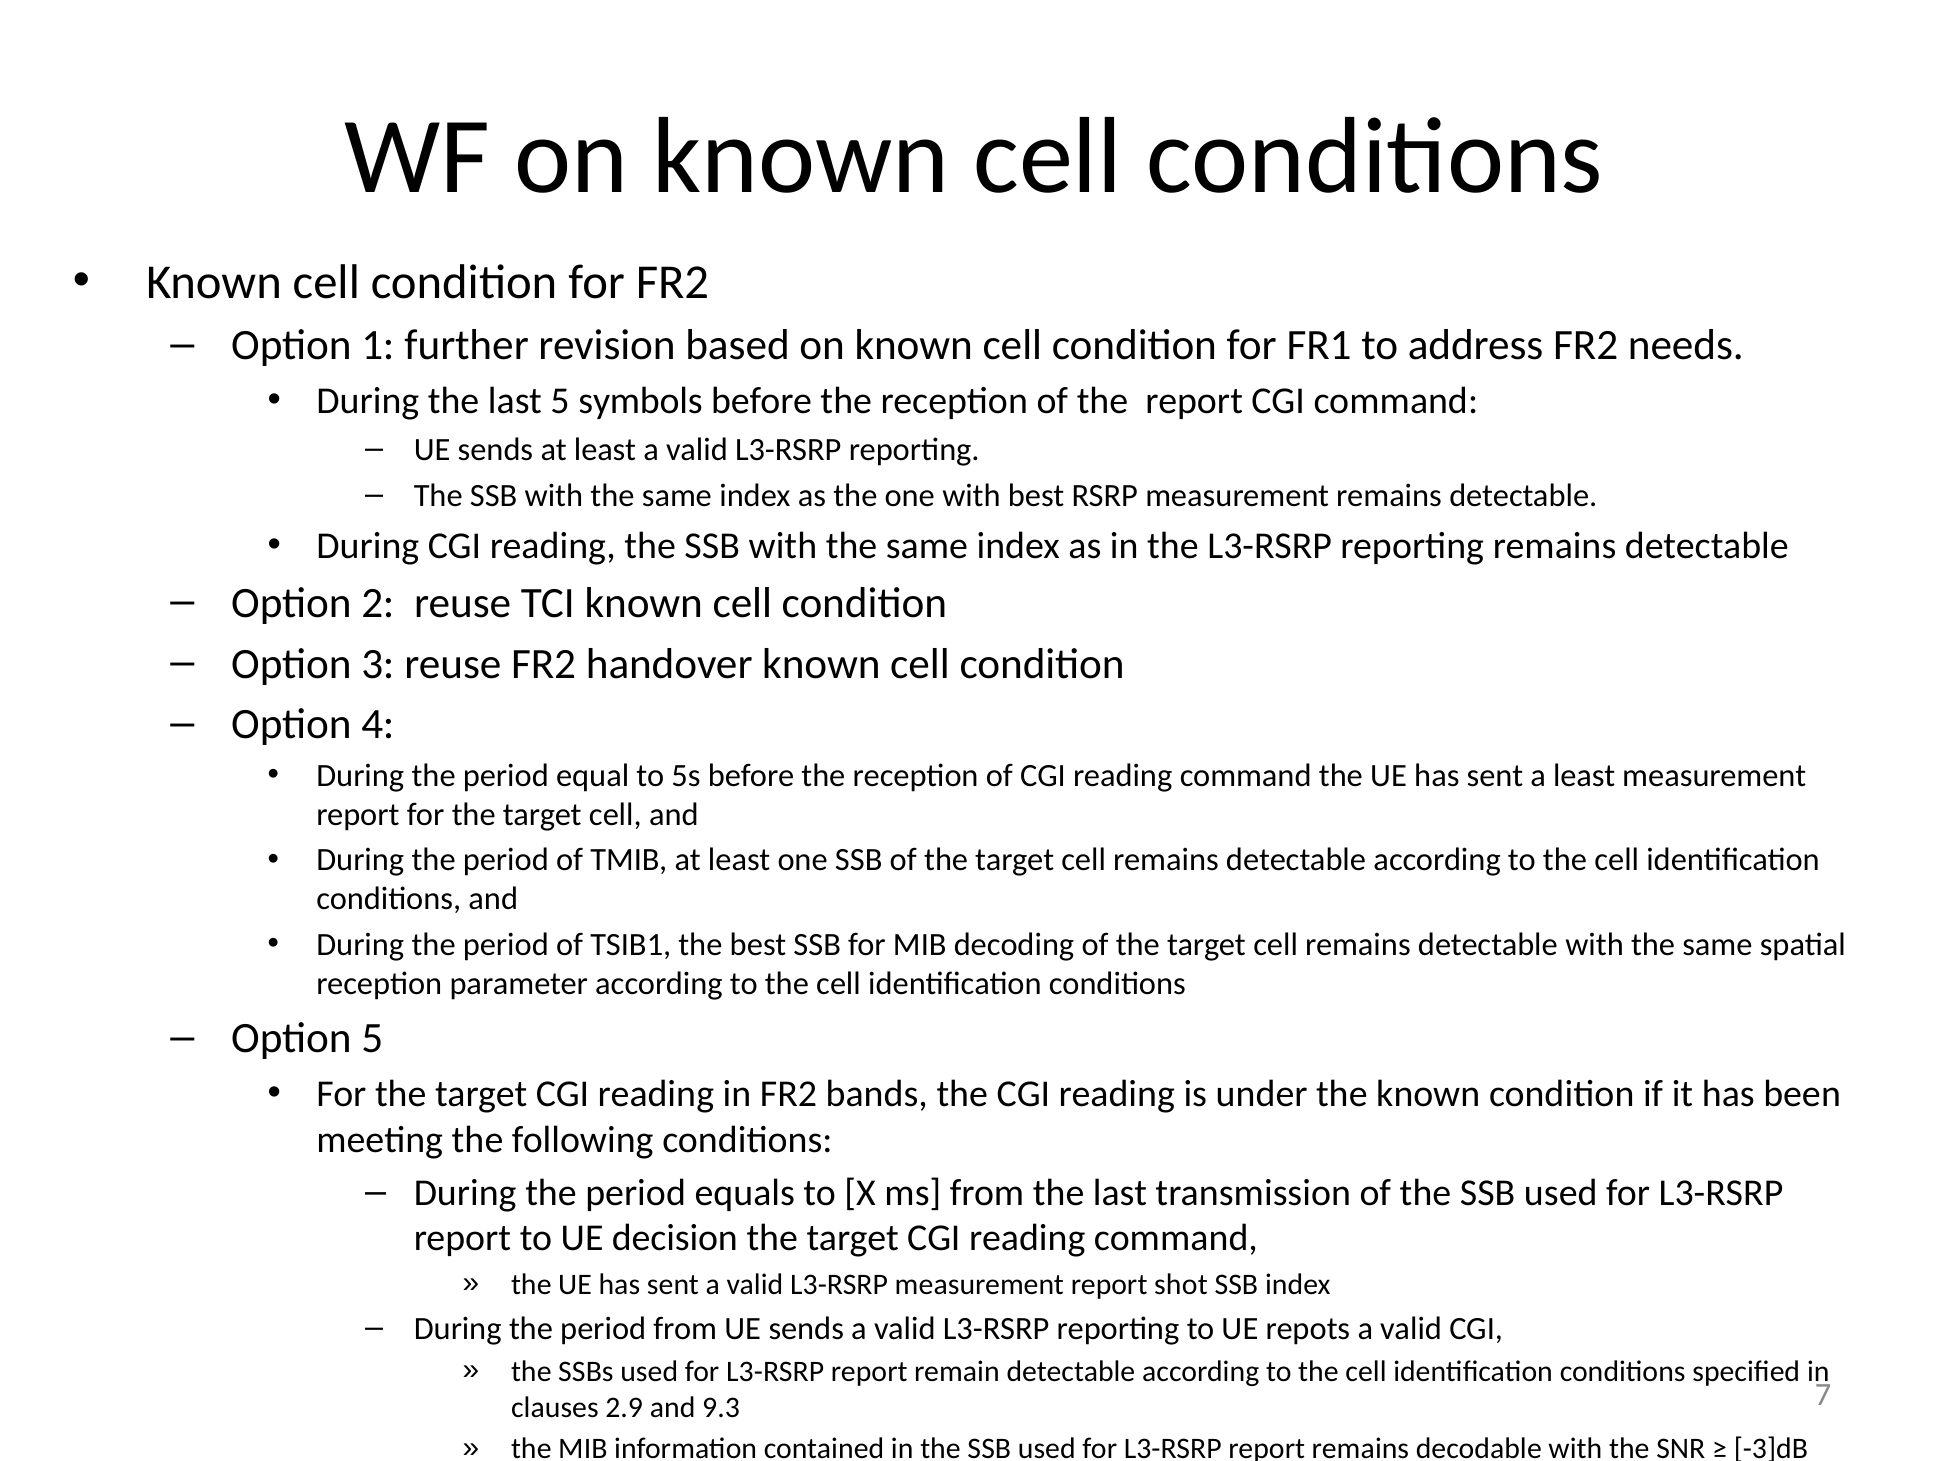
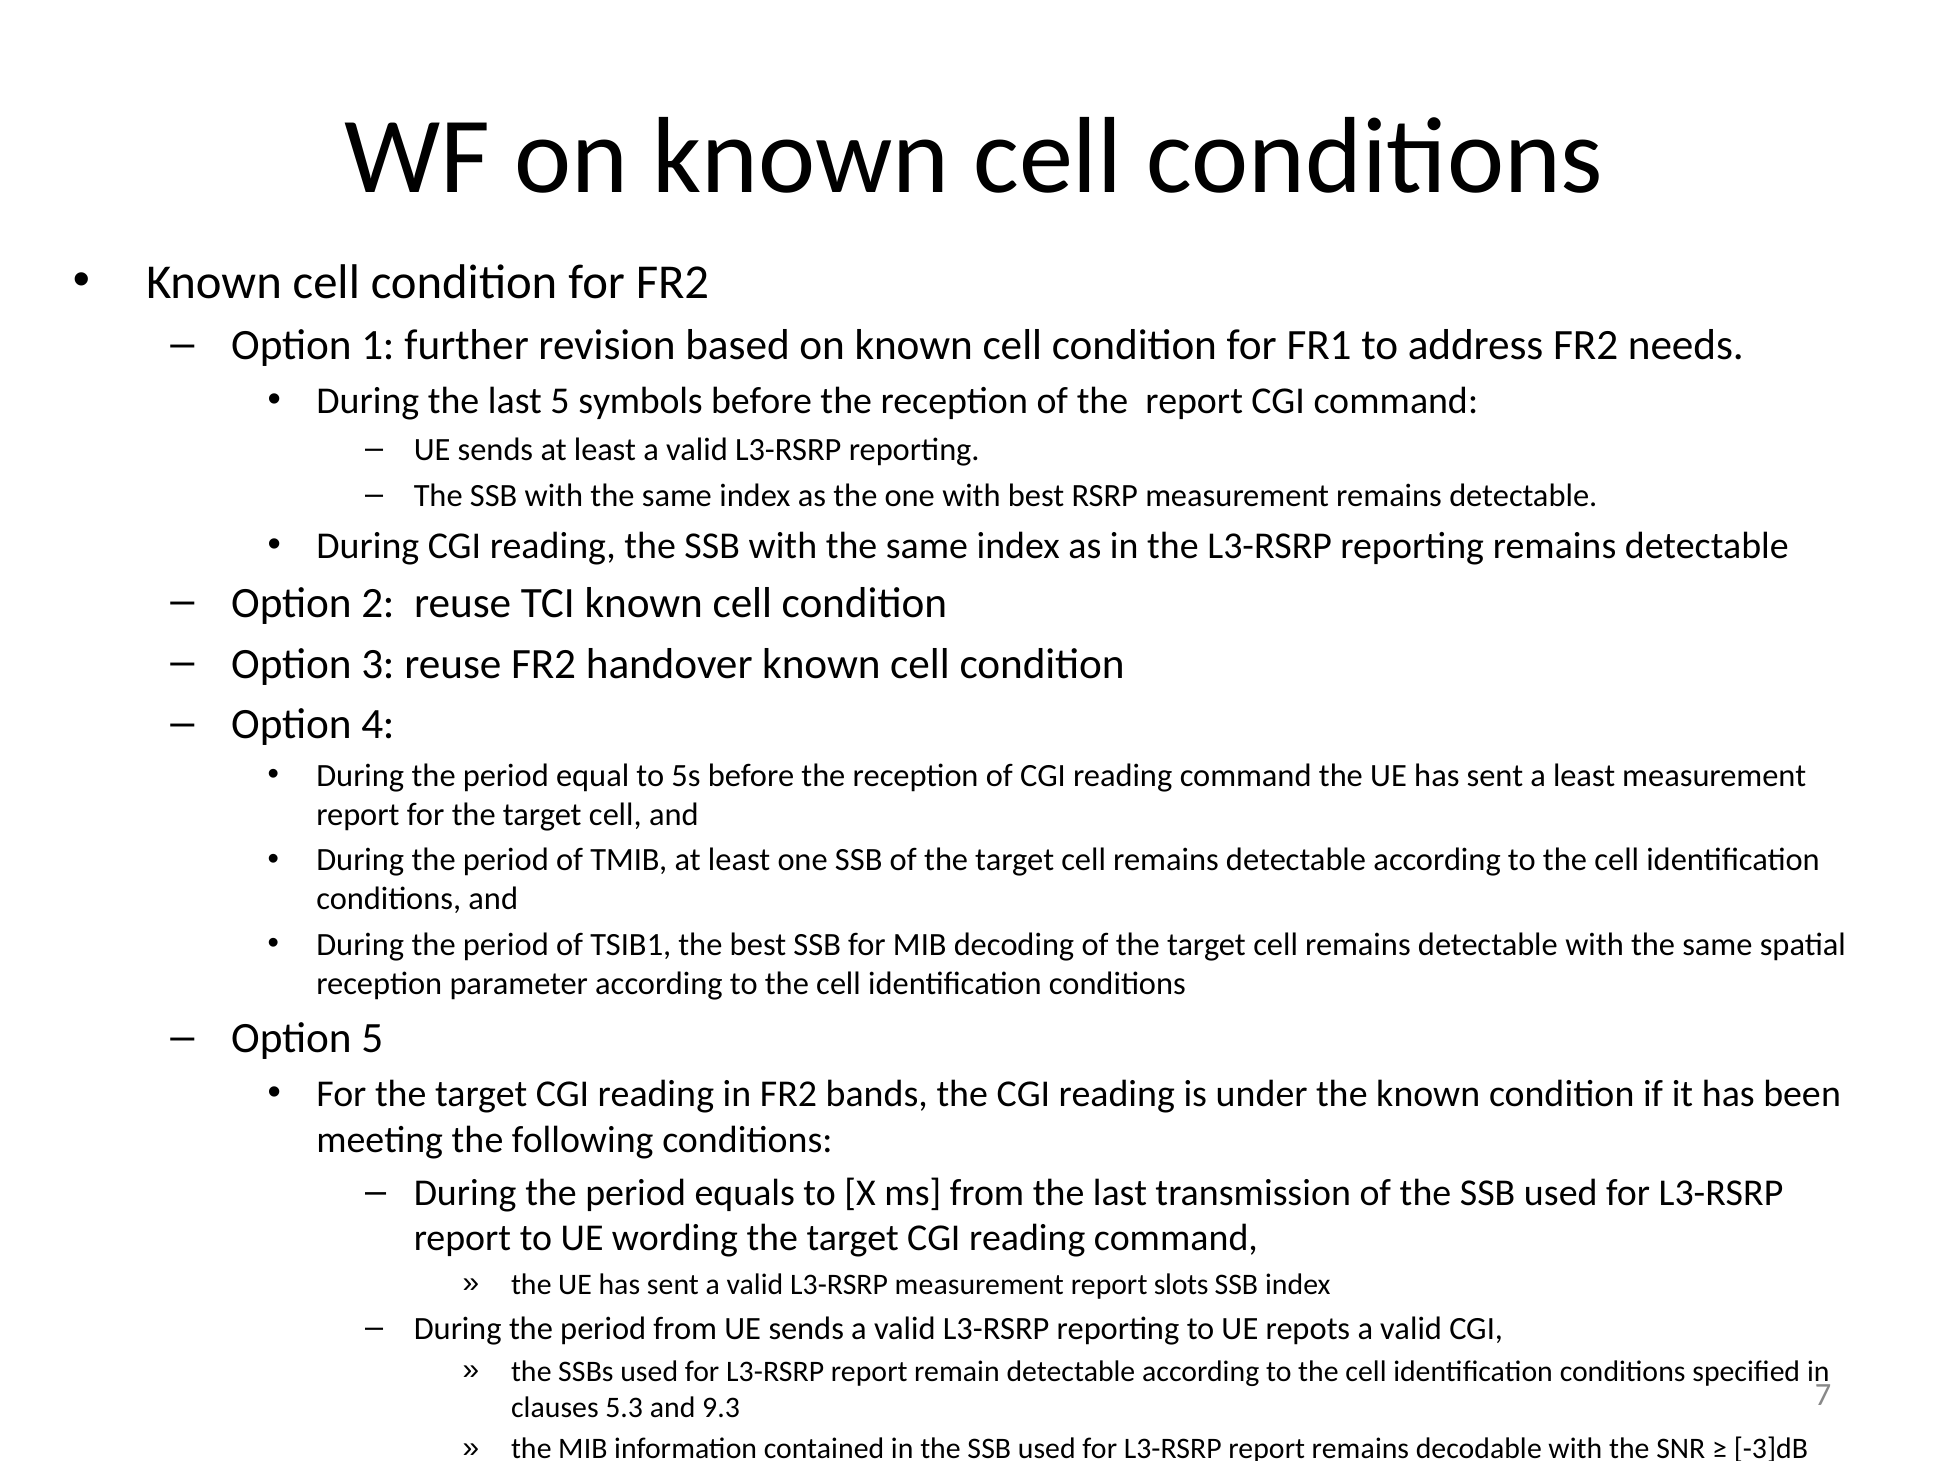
decision: decision -> wording (675, 1238)
shot: shot -> slots (1181, 1284)
2.9: 2.9 -> 5.3 (624, 1407)
